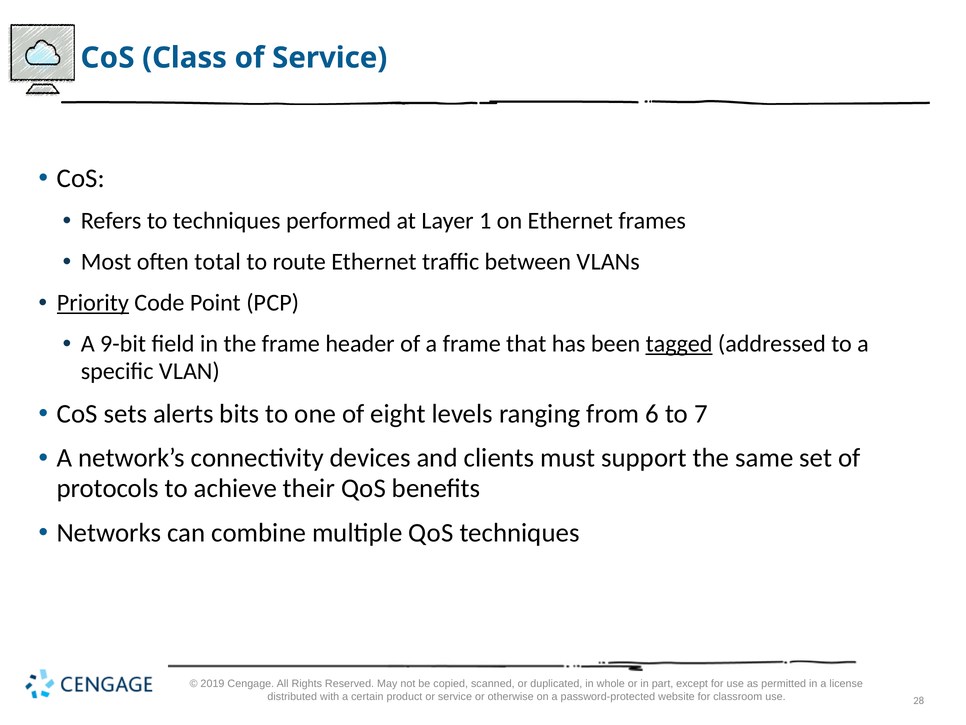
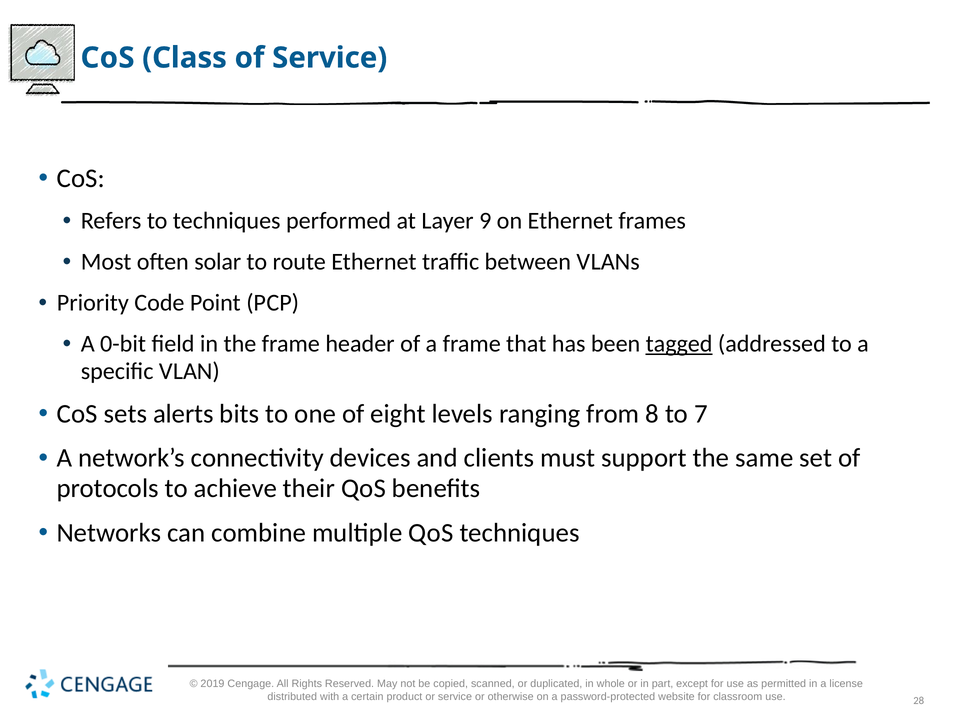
1: 1 -> 9 (485, 221)
total: total -> solar (218, 262)
Priority underline: present -> none (93, 303)
9-bit: 9-bit -> 0-bit (123, 344)
6: 6 -> 8 (652, 414)
